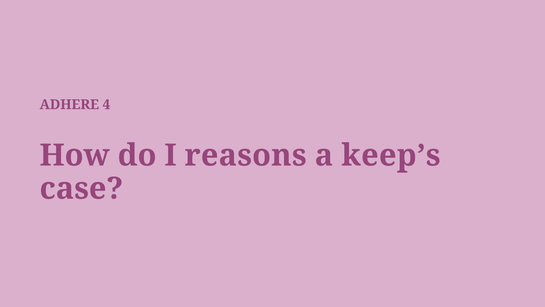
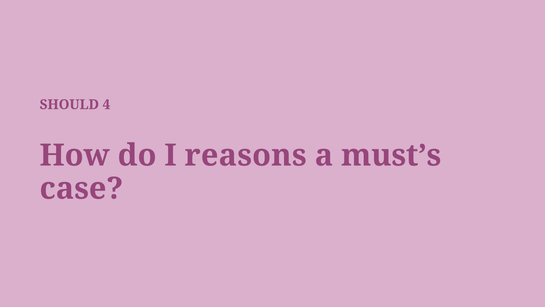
ADHERE: ADHERE -> SHOULD (69, 104)
keep’s: keep’s -> must’s (391, 155)
